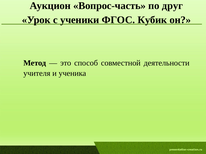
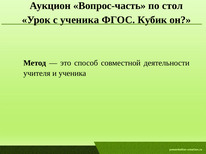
друг: друг -> стол (172, 6)
с ученики: ученики -> ученика (80, 20)
